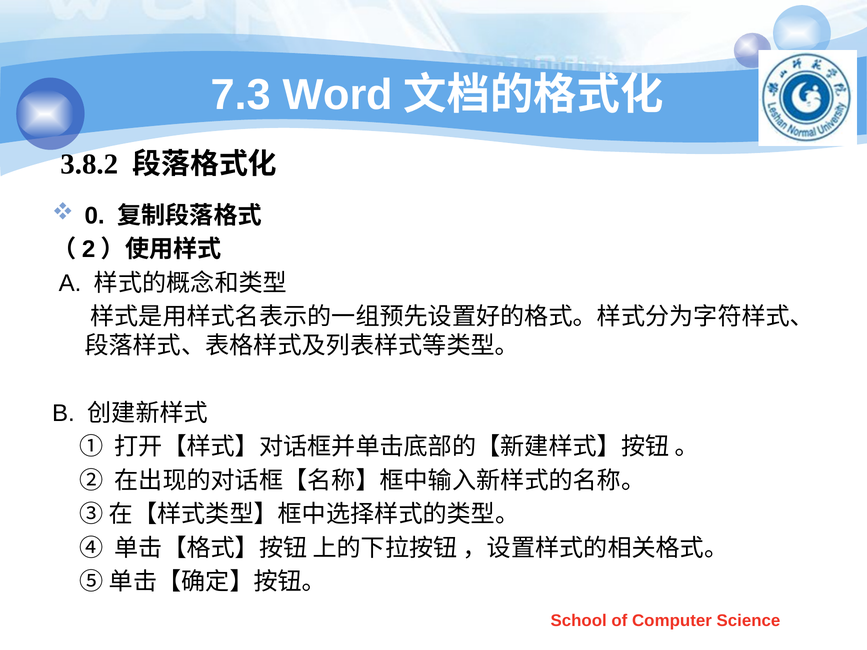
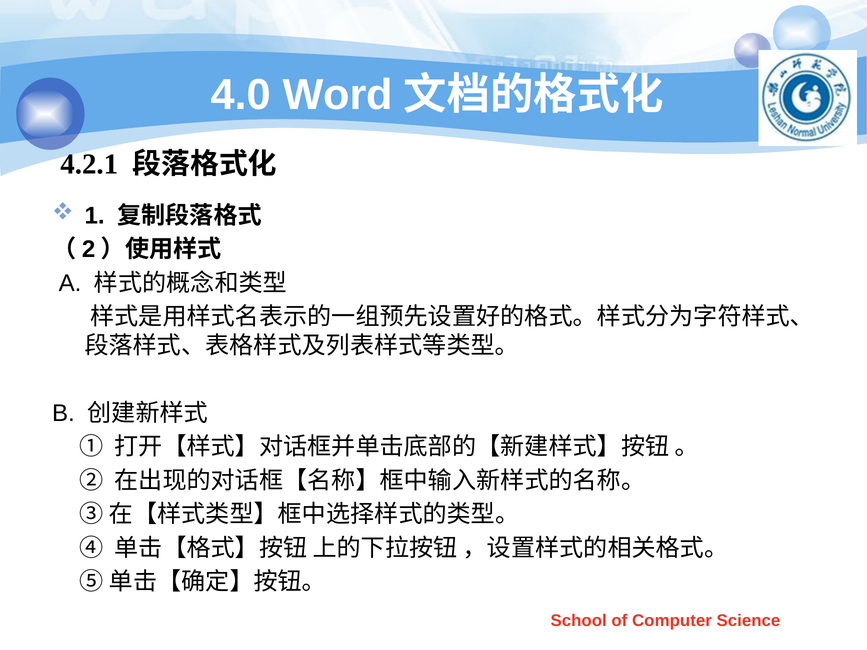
7.3: 7.3 -> 4.0 (241, 95)
3.8.2: 3.8.2 -> 4.2.1 (89, 164)
0: 0 -> 1 (95, 216)
